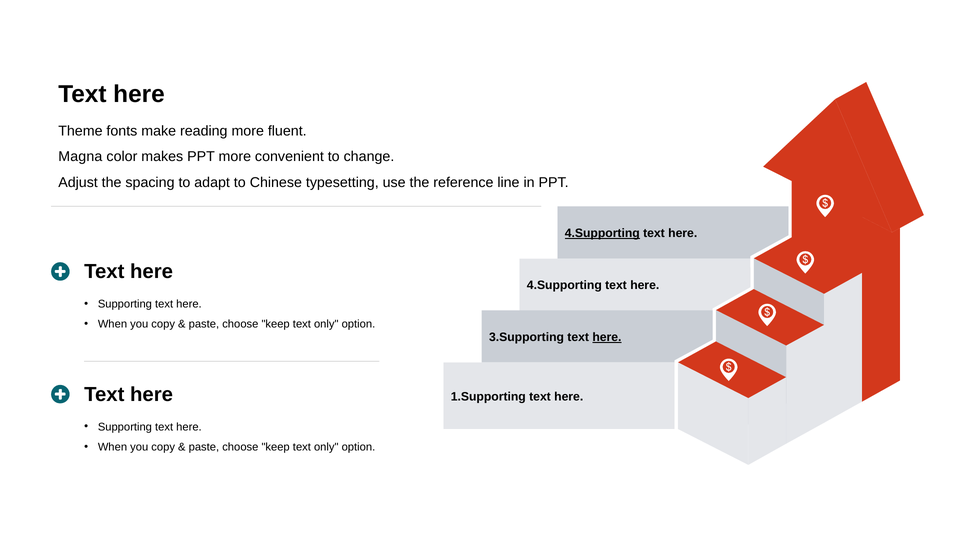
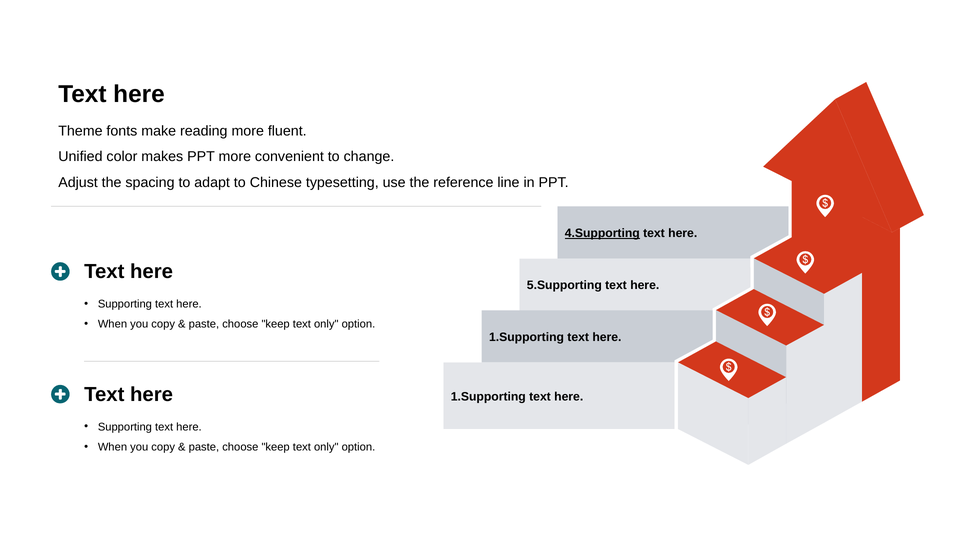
Magna: Magna -> Unified (80, 157)
4.Supporting: 4.Supporting -> 5.Supporting (564, 286)
3.Supporting: 3.Supporting -> 1.Supporting (527, 337)
here underline: present -> none (607, 337)
